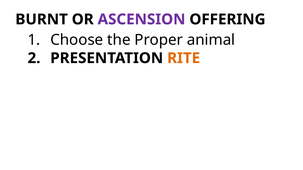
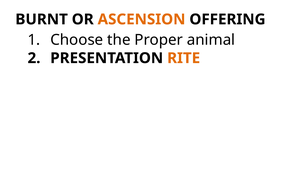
ASCENSION colour: purple -> orange (142, 19)
